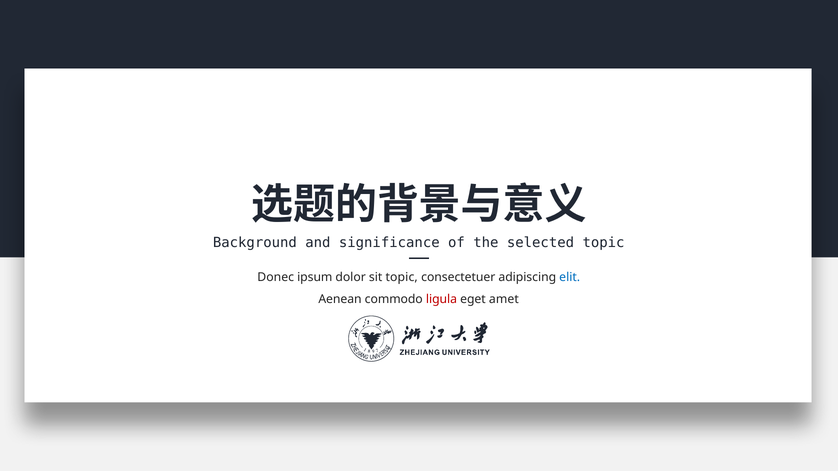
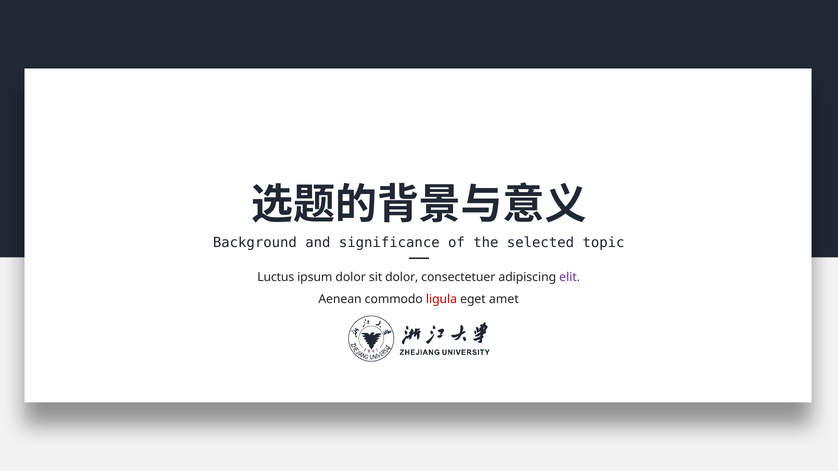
Donec: Donec -> Luctus (276, 277)
sit topic: topic -> dolor (402, 277)
elit colour: blue -> purple (570, 277)
